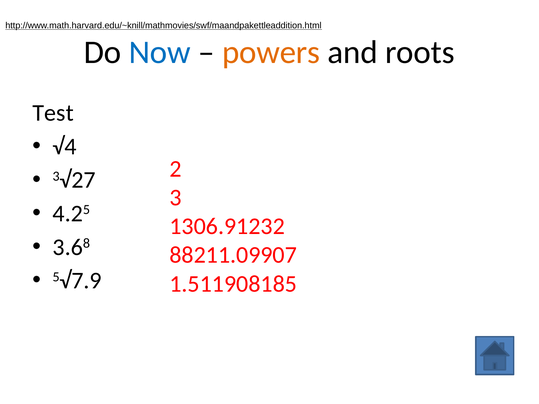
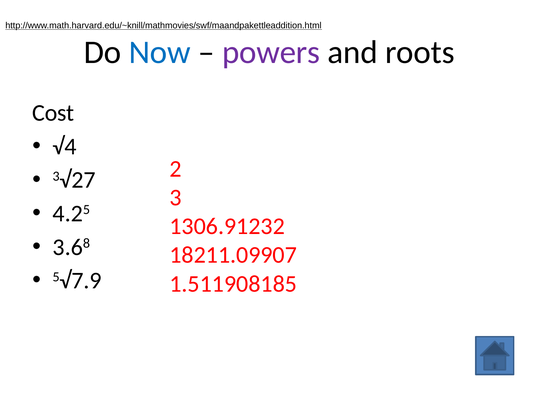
powers colour: orange -> purple (271, 52)
Test: Test -> Cost (53, 113)
88211.09907: 88211.09907 -> 18211.09907 (233, 255)
